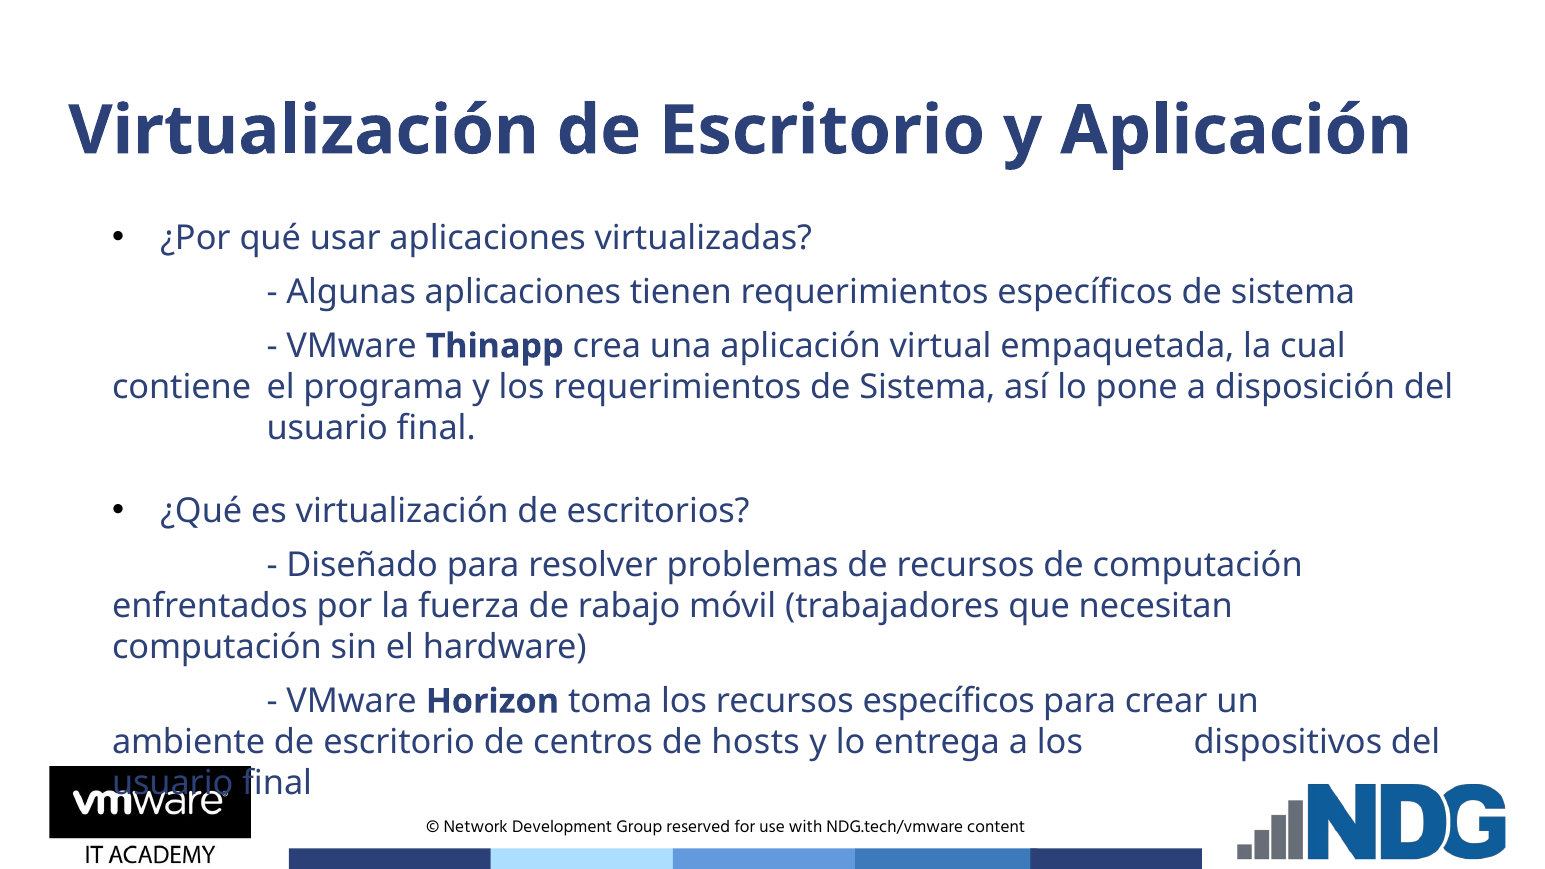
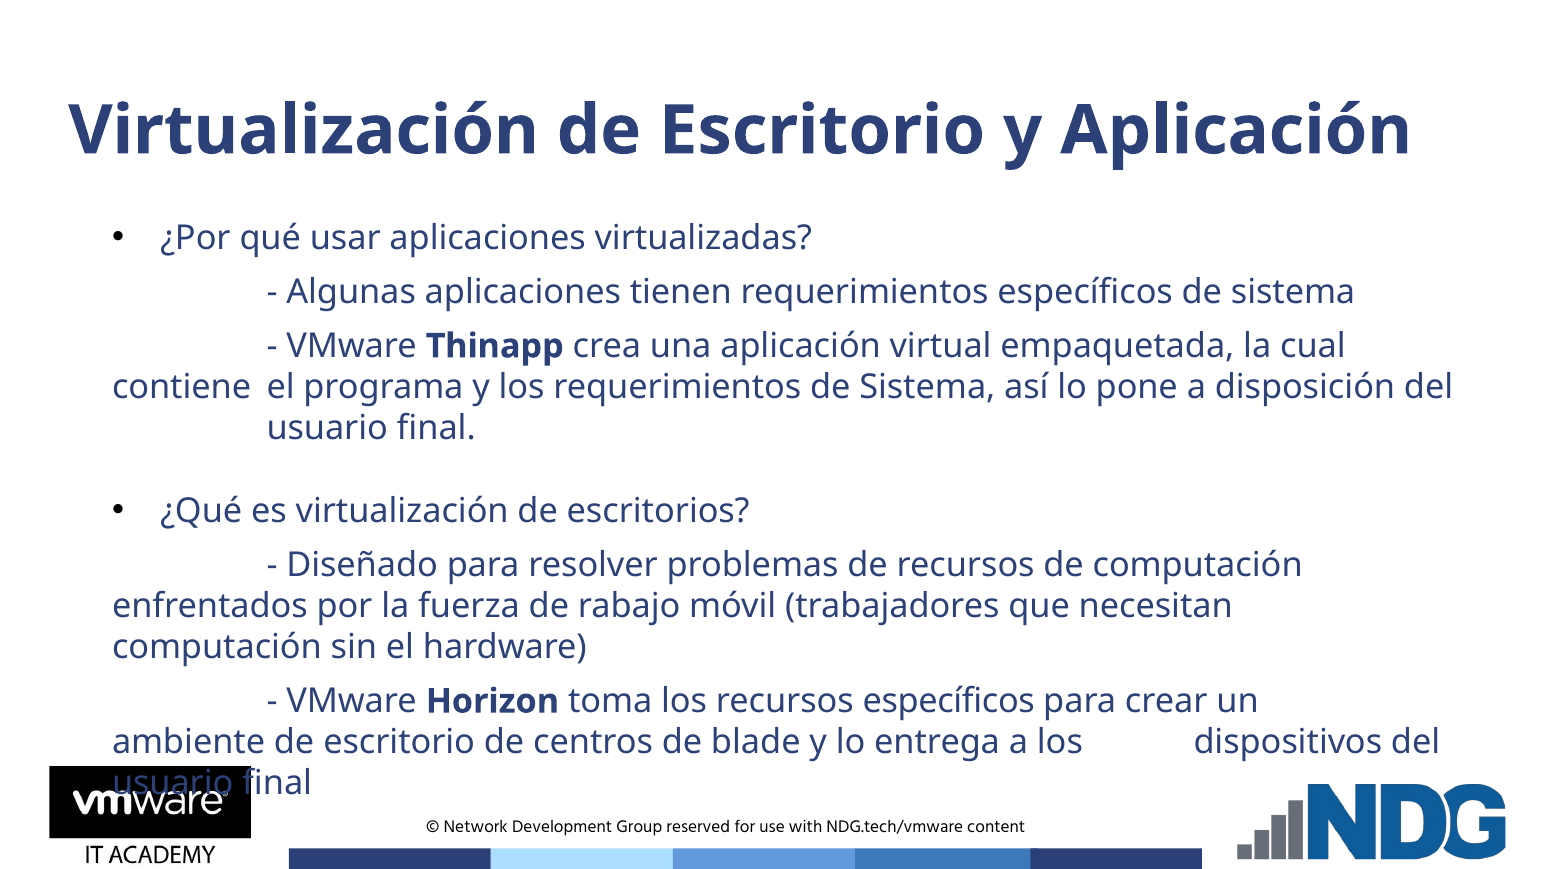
hosts: hosts -> blade (756, 743)
